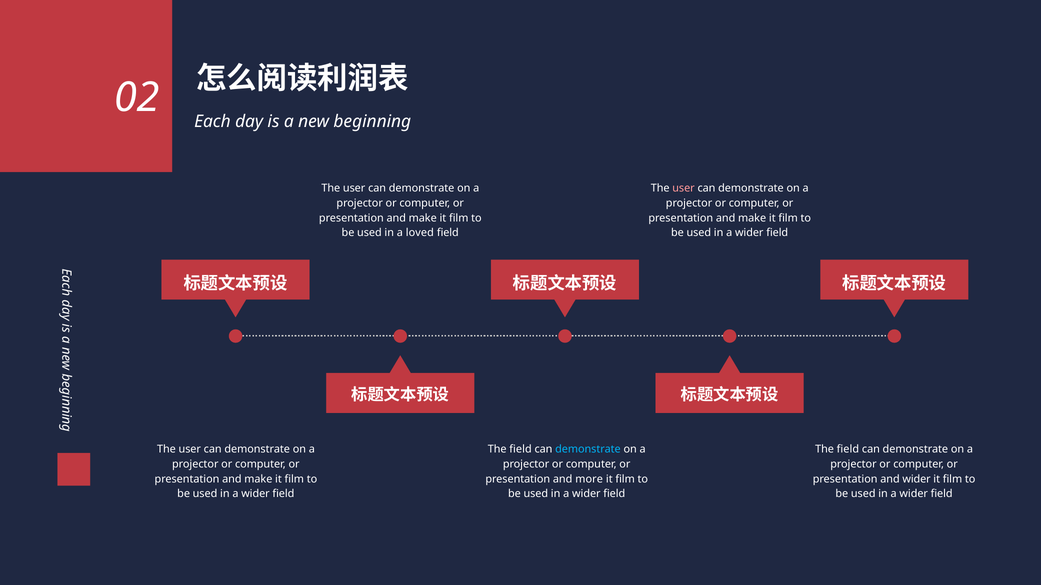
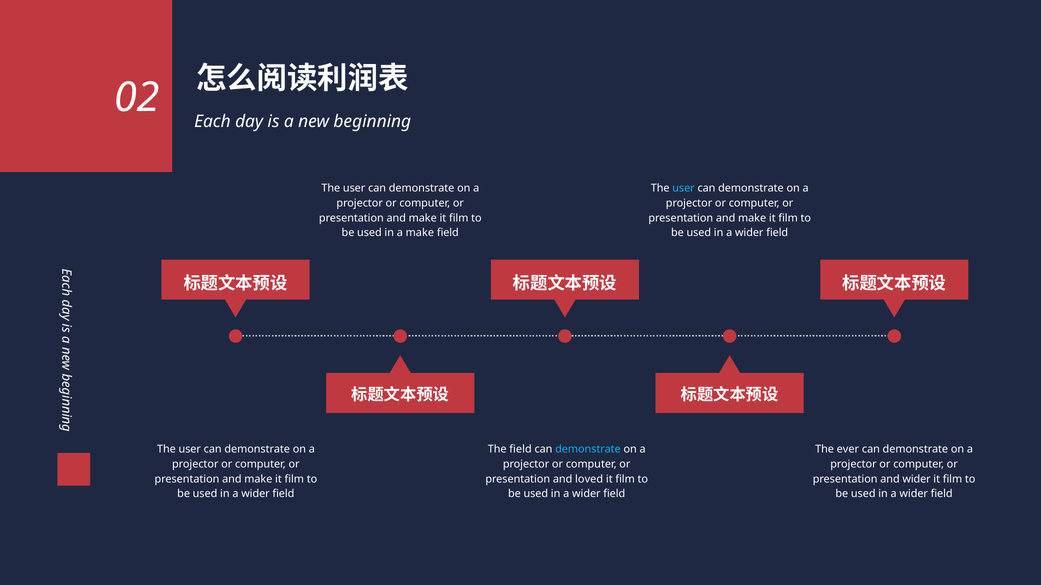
user colour: pink -> light blue (684, 189)
a loved: loved -> make (420, 233)
field: field -> ever (848, 450)
more: more -> loved (589, 479)
